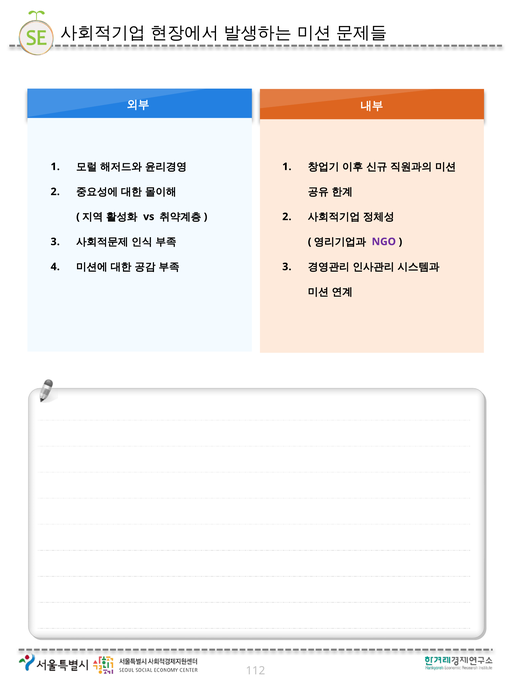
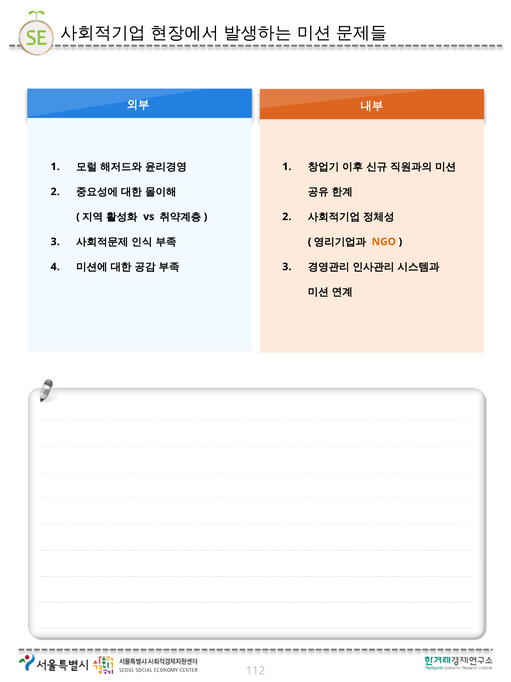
NGO colour: purple -> orange (384, 241)
